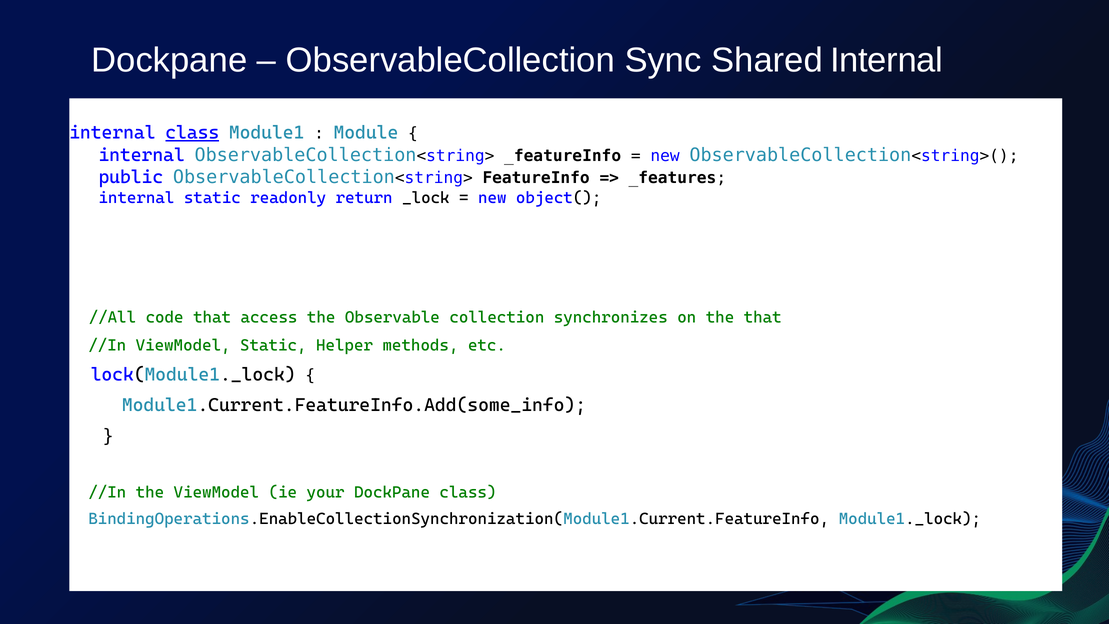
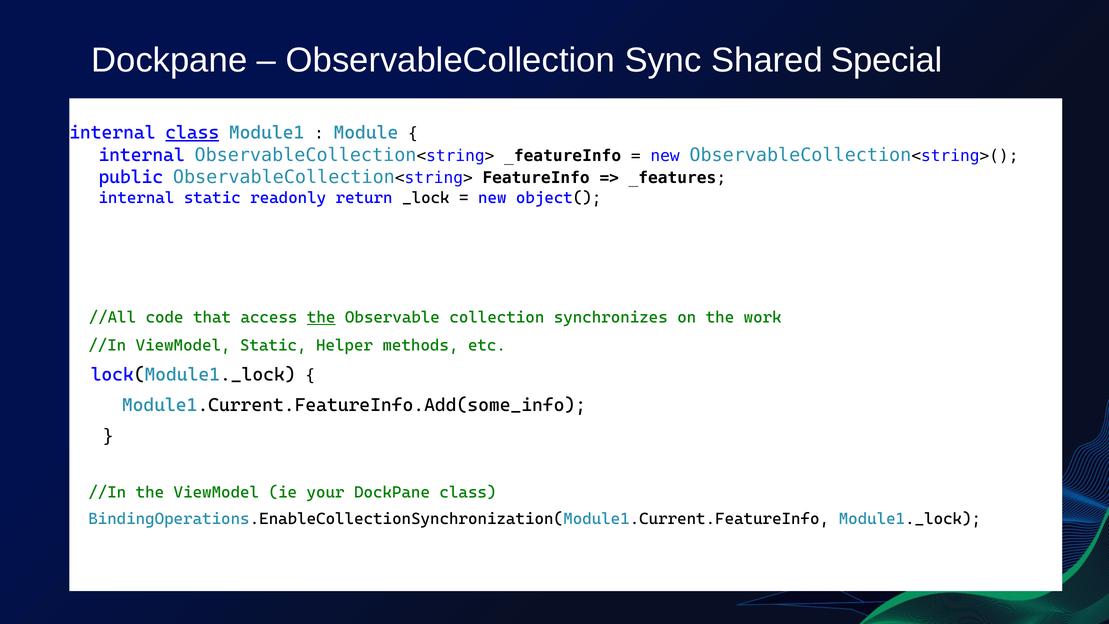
Shared Internal: Internal -> Special (887, 60)
the underline: none -> present (321, 317)
the that: that -> work (763, 317)
